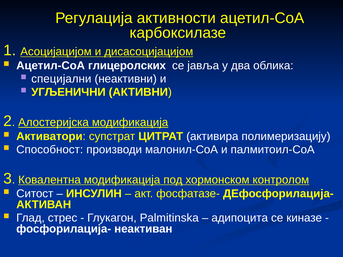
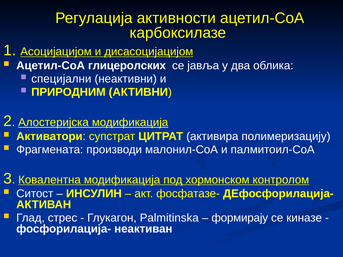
УГЉЕНИЧНИ: УГЉЕНИЧНИ -> ПРИРОДНИМ (68, 92)
Способност: Способност -> Фрагмената (50, 150)
адипоцита: адипоцита -> формирају (240, 218)
